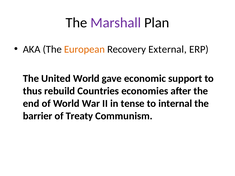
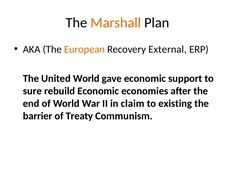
Marshall colour: purple -> orange (116, 23)
thus: thus -> sure (32, 91)
rebuild Countries: Countries -> Economic (98, 91)
tense: tense -> claim (133, 104)
internal: internal -> existing (175, 104)
